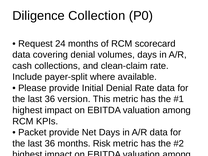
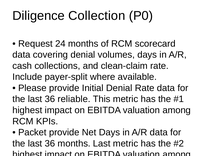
version: version -> reliable (74, 99)
months Risk: Risk -> Last (102, 143)
